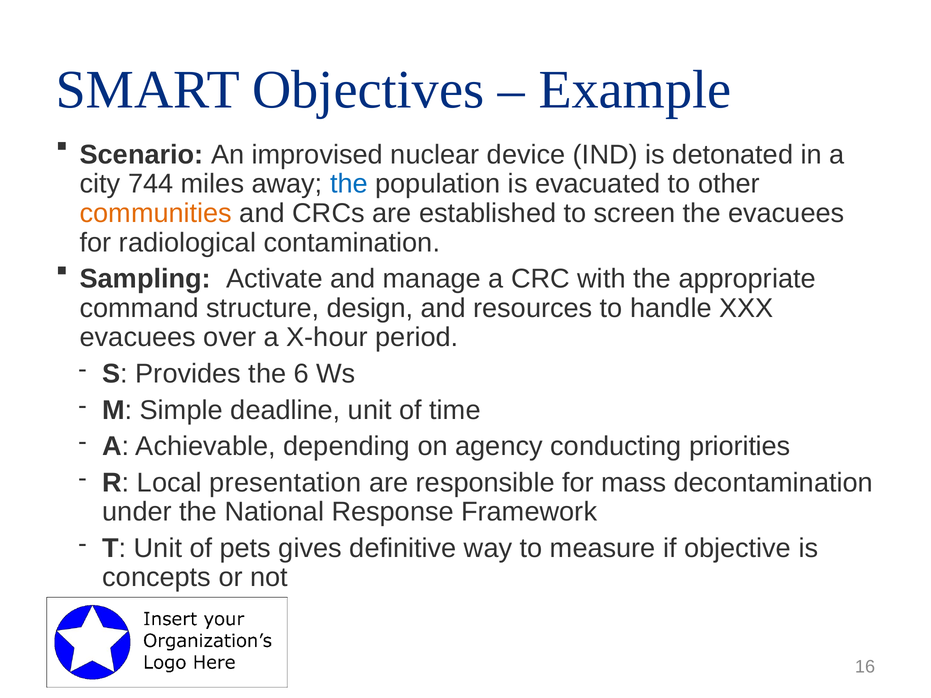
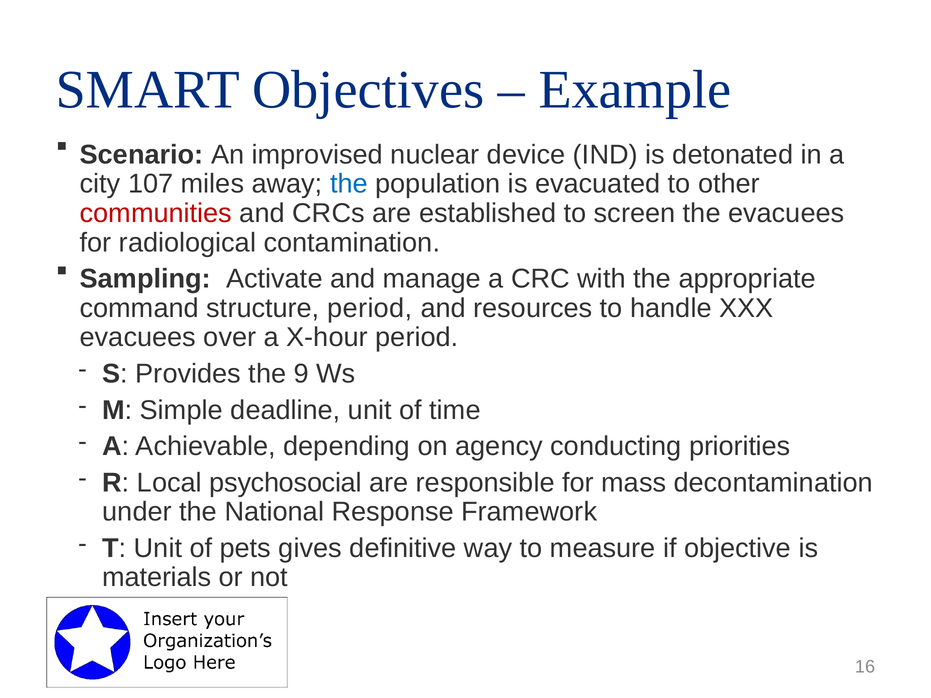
744: 744 -> 107 (151, 184)
communities colour: orange -> red (156, 213)
structure design: design -> period (370, 308)
6: 6 -> 9 (301, 374)
presentation: presentation -> psychosocial (286, 483)
concepts: concepts -> materials (157, 578)
